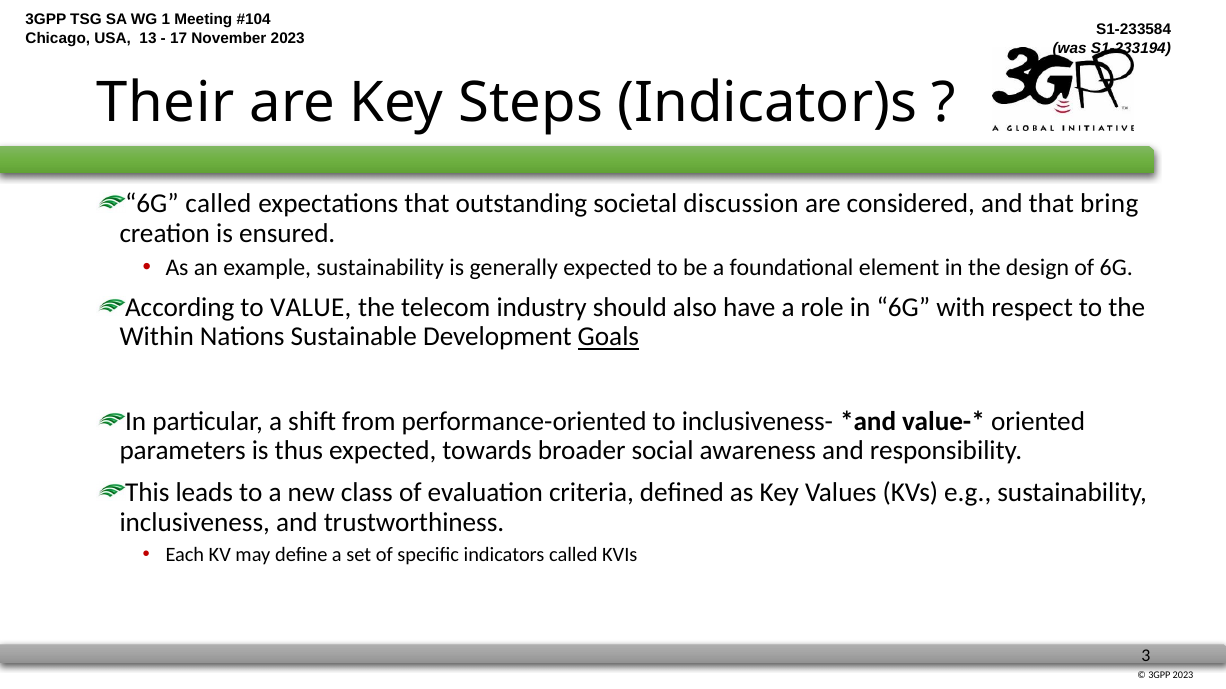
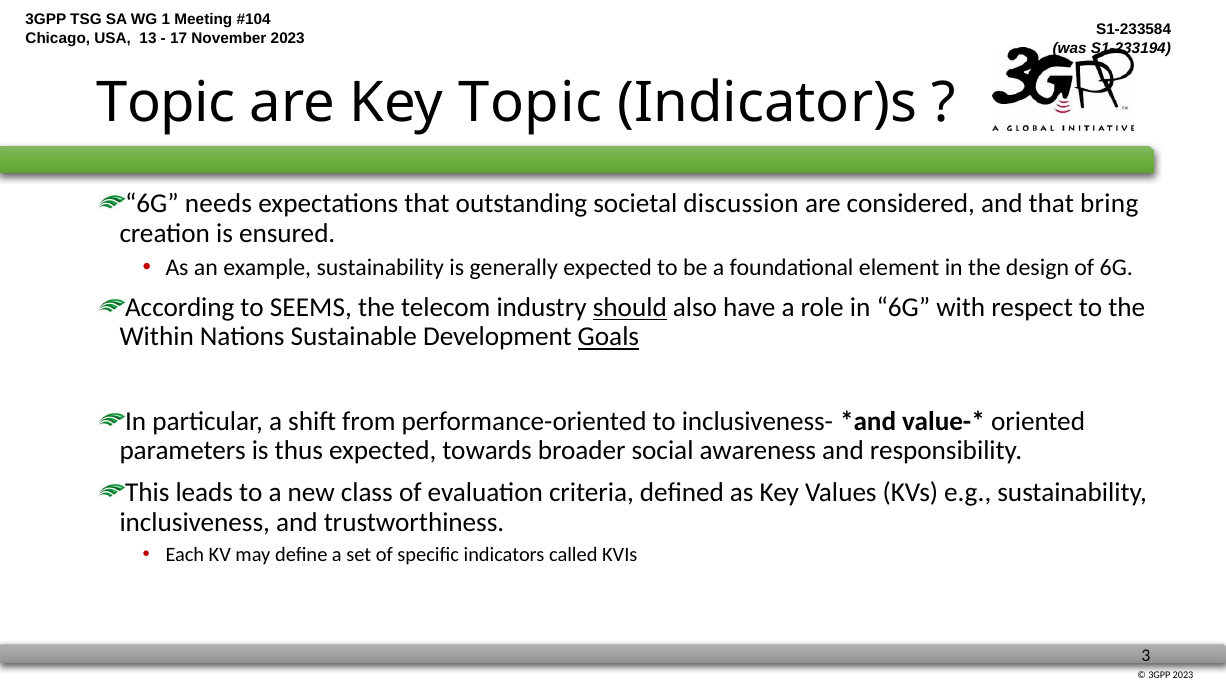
Their: Their -> Topic (166, 103)
Key Steps: Steps -> Topic (530, 103)
6G called: called -> needs (218, 204)
VALUE: VALUE -> SEEMS (311, 308)
should underline: none -> present (630, 308)
